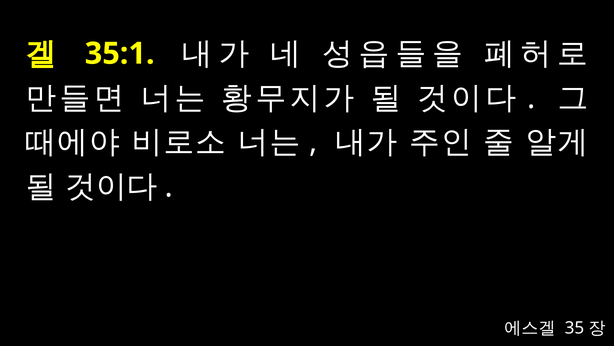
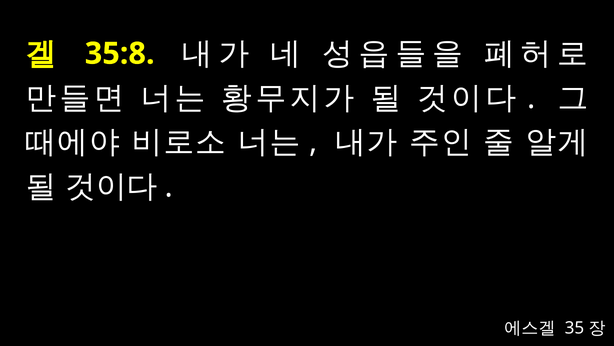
35:1: 35:1 -> 35:8 (120, 53)
